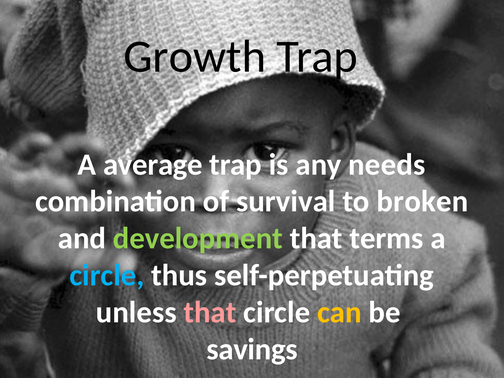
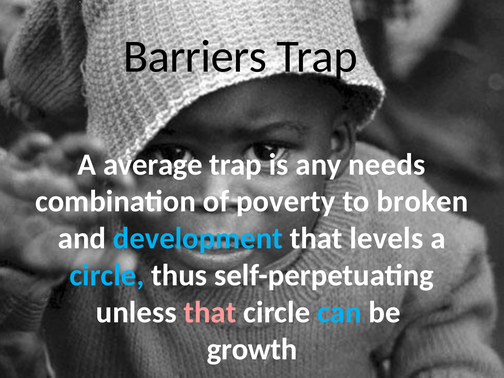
Growth: Growth -> Barriers (195, 57)
survival: survival -> poverty (286, 201)
development colour: light green -> light blue (198, 238)
terms: terms -> levels (386, 238)
can colour: yellow -> light blue (339, 312)
savings: savings -> growth (252, 349)
